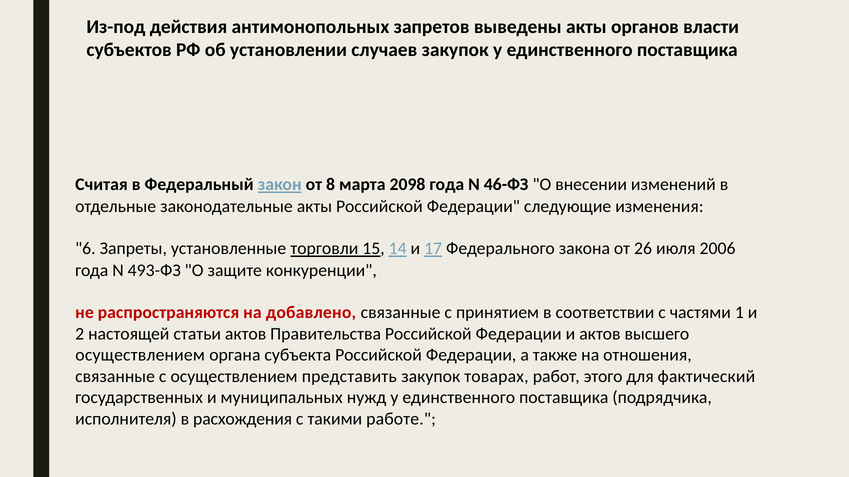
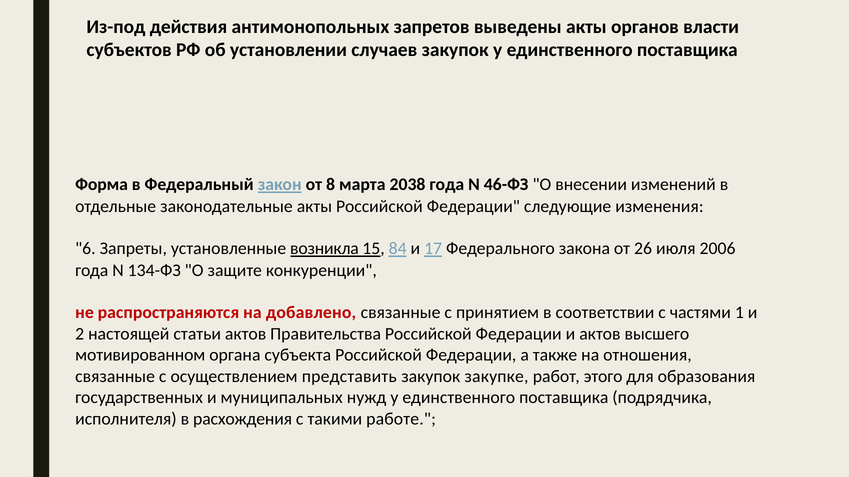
Считая: Считая -> Форма (102, 185)
2098: 2098 -> 2038 (408, 185)
торговли: торговли -> возникла (324, 249)
14: 14 -> 84 (398, 249)
493-ФЗ: 493-ФЗ -> 134-ФЗ (154, 271)
осуществлением: осуществлением -> мотивированном (140, 355)
товарах: товарах -> закупке (496, 377)
фактический: фактический -> образования (707, 377)
